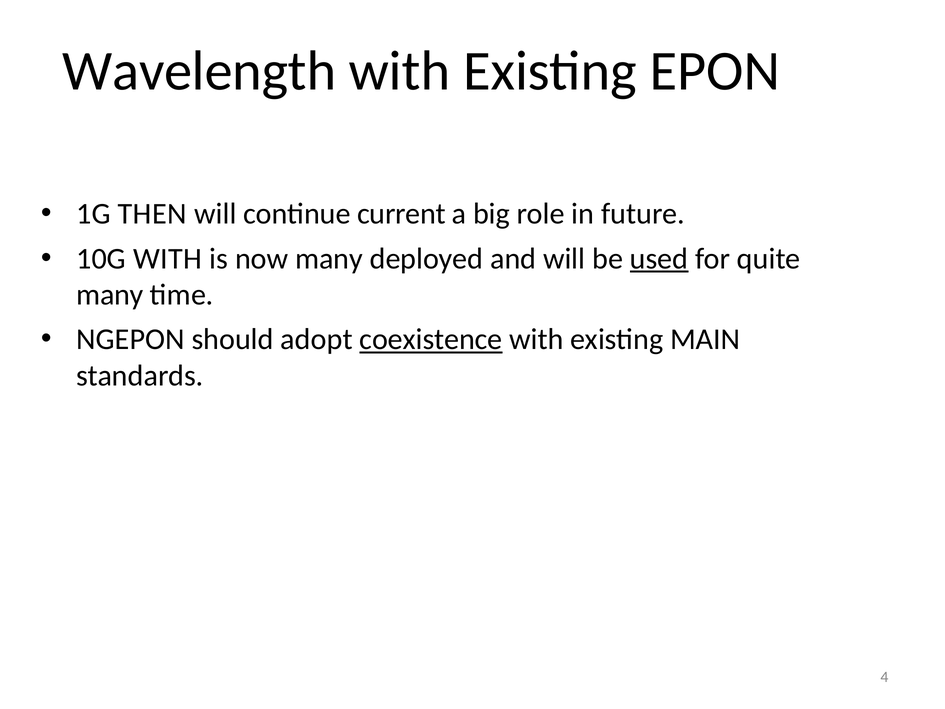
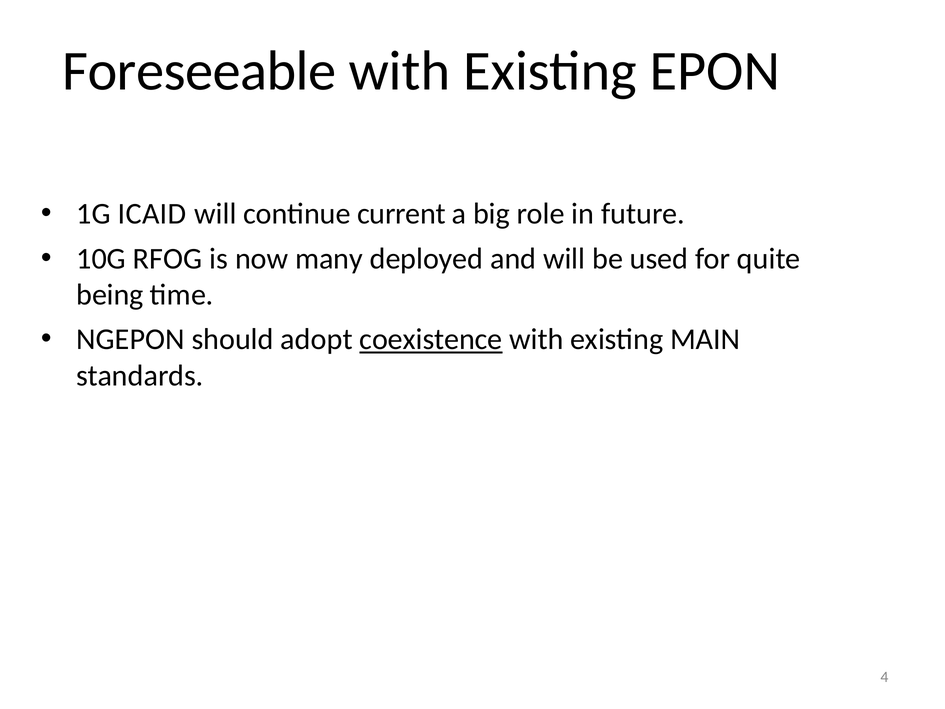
Wavelength: Wavelength -> Foreseeable (199, 71)
THEN: THEN -> ICAID (152, 214)
10G WITH: WITH -> RFOG (168, 259)
used underline: present -> none (659, 259)
many: many -> being (110, 295)
